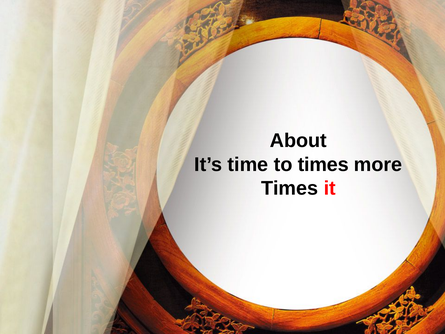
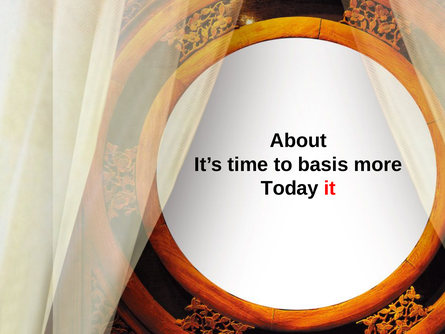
to times: times -> basis (323, 164)
Times: Times -> Today (290, 188)
